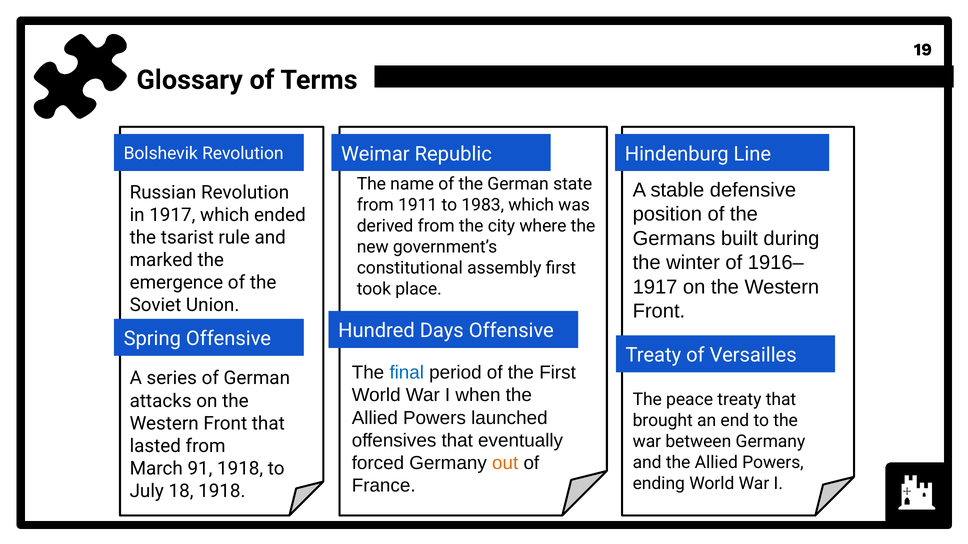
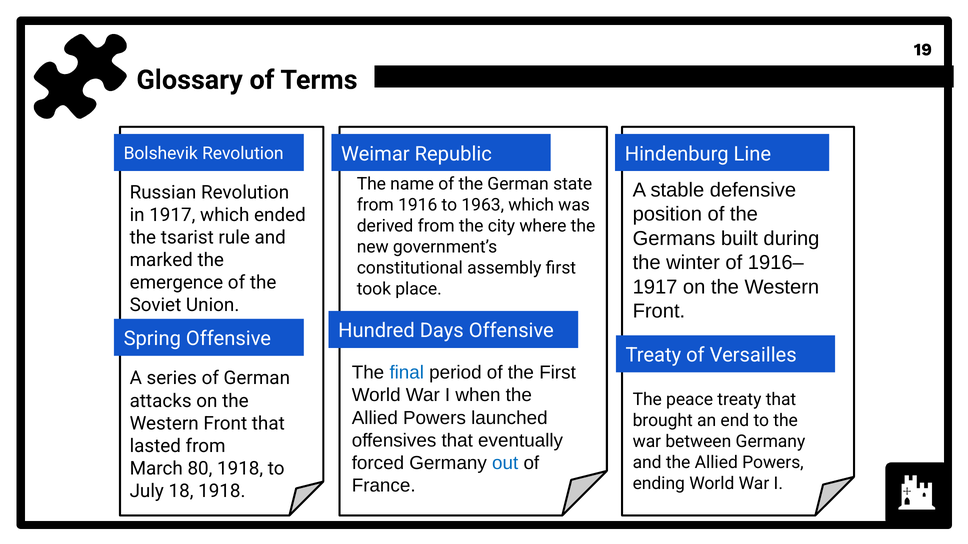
1911: 1911 -> 1916 (418, 205)
1983: 1983 -> 1963 (483, 205)
out colour: orange -> blue (505, 463)
91: 91 -> 80 (200, 469)
